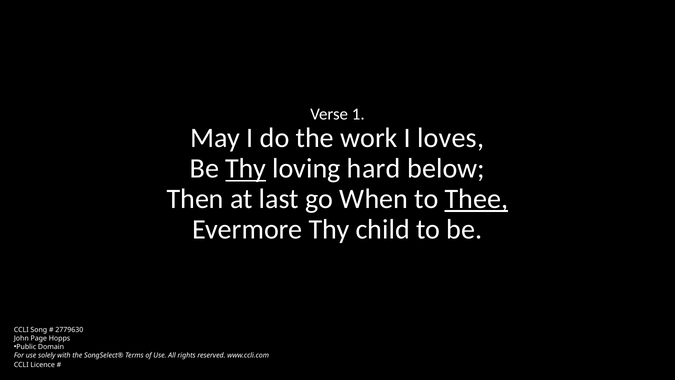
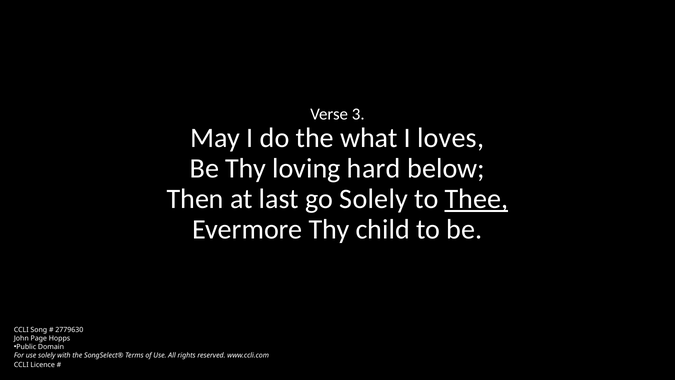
1: 1 -> 3 (358, 114)
work: work -> what (369, 138)
Thy underline: present -> none (246, 168)
go When: When -> Solely (374, 199)
